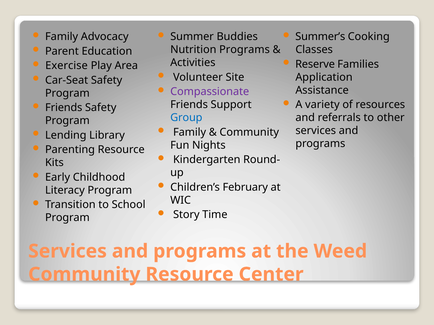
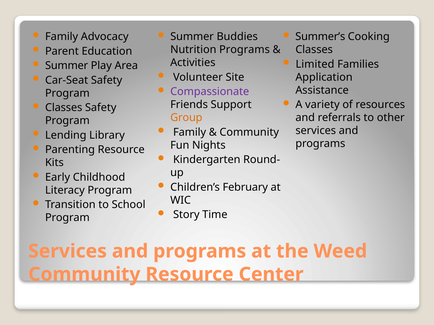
Reserve: Reserve -> Limited (315, 64)
Exercise: Exercise -> Summer (67, 66)
Friends: Friends -> Classes (64, 108)
Group colour: blue -> orange (186, 118)
